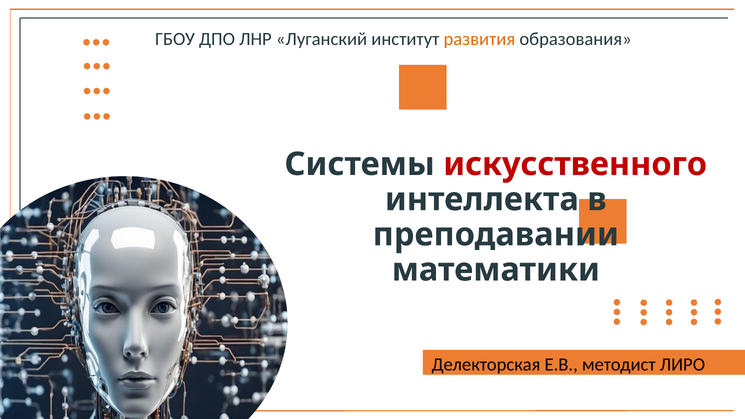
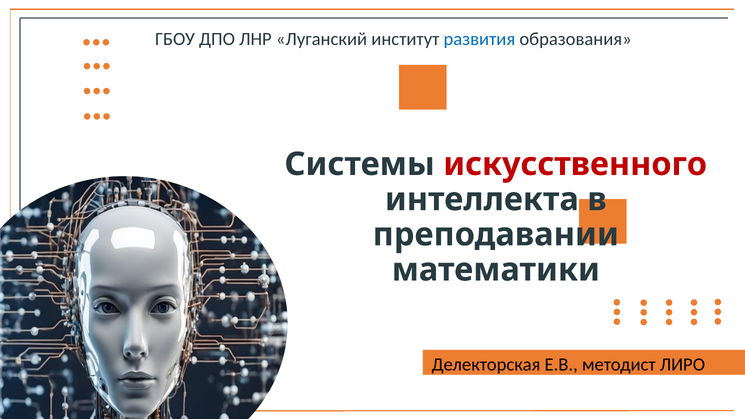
развития colour: orange -> blue (479, 39)
